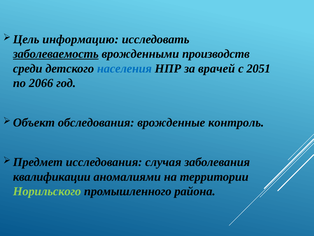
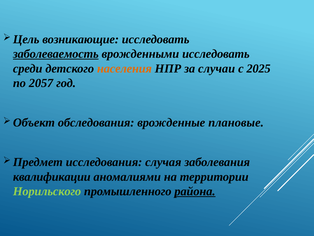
информацию: информацию -> возникающие (81, 39)
врожденными производств: производств -> исследовать (216, 54)
населения colour: blue -> orange (124, 68)
врачей: врачей -> случаи (217, 68)
2051: 2051 -> 2025 (259, 68)
2066: 2066 -> 2057 (41, 83)
контроль: контроль -> плановые (236, 122)
района underline: none -> present (195, 191)
